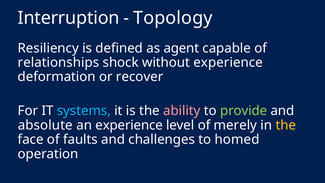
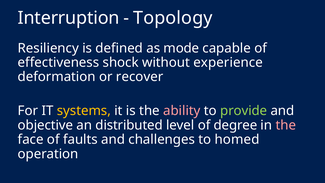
agent: agent -> mode (181, 48)
relationships: relationships -> effectiveness (58, 62)
systems colour: light blue -> yellow (84, 111)
absolute: absolute -> objective (45, 125)
an experience: experience -> distributed (129, 125)
merely: merely -> degree (235, 125)
the colour: yellow -> pink (286, 125)
